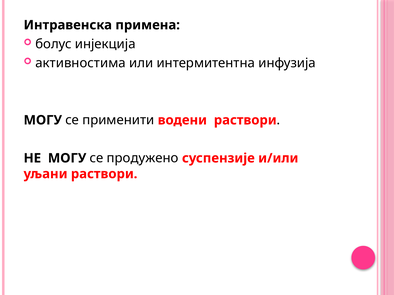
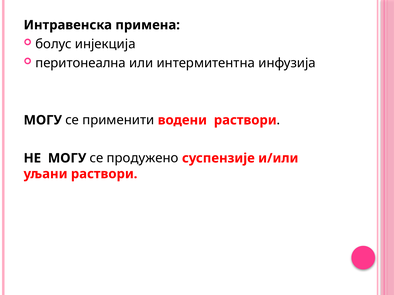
активностима: активностима -> перитонеална (81, 63)
